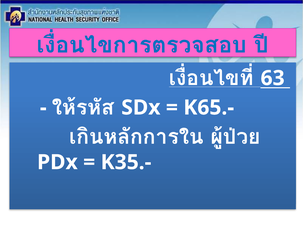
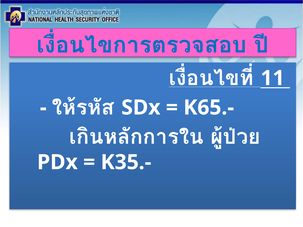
63: 63 -> 11 (273, 78)
